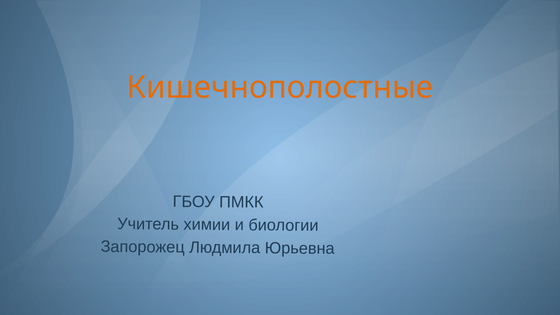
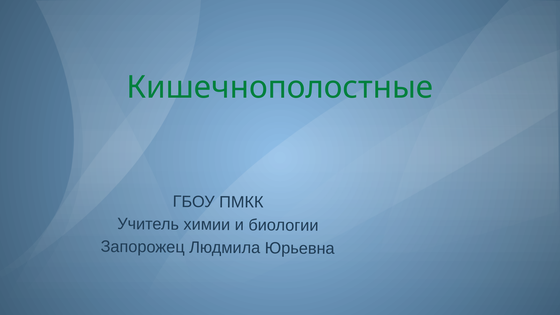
Кишечнополостные colour: orange -> green (280, 88)
